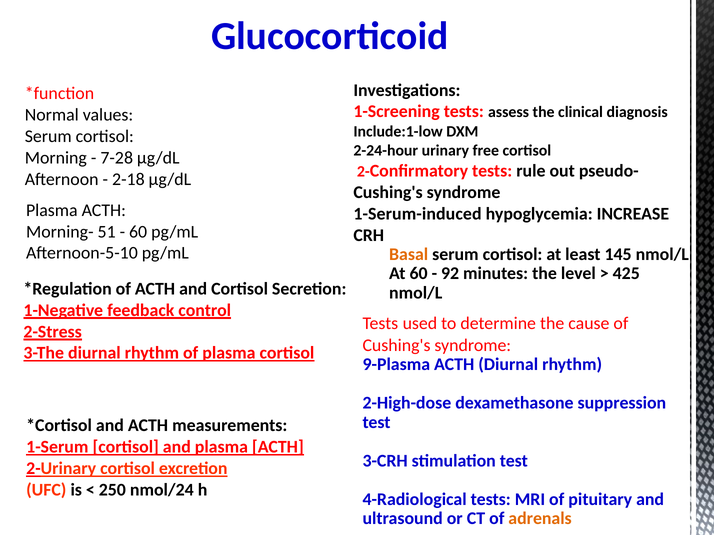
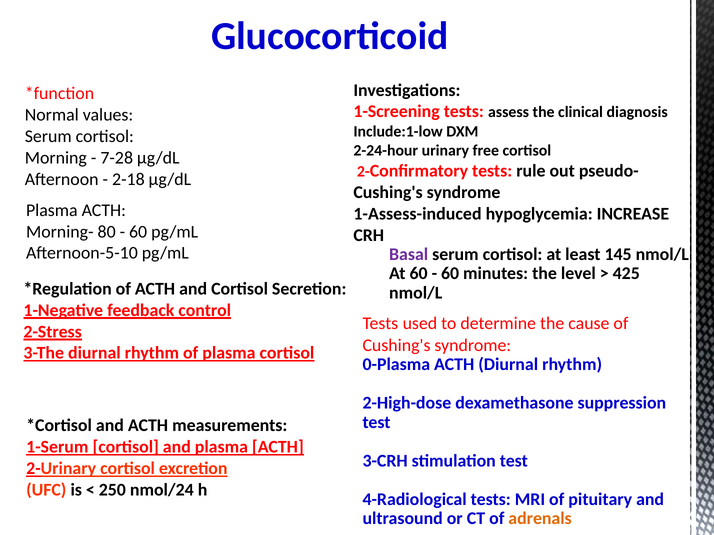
1-Serum-induced: 1-Serum-induced -> 1-Assess-induced (418, 214)
51: 51 -> 80 (107, 232)
Basal colour: orange -> purple (409, 254)
92: 92 -> 60 (450, 274)
9-Plasma: 9-Plasma -> 0-Plasma (396, 365)
